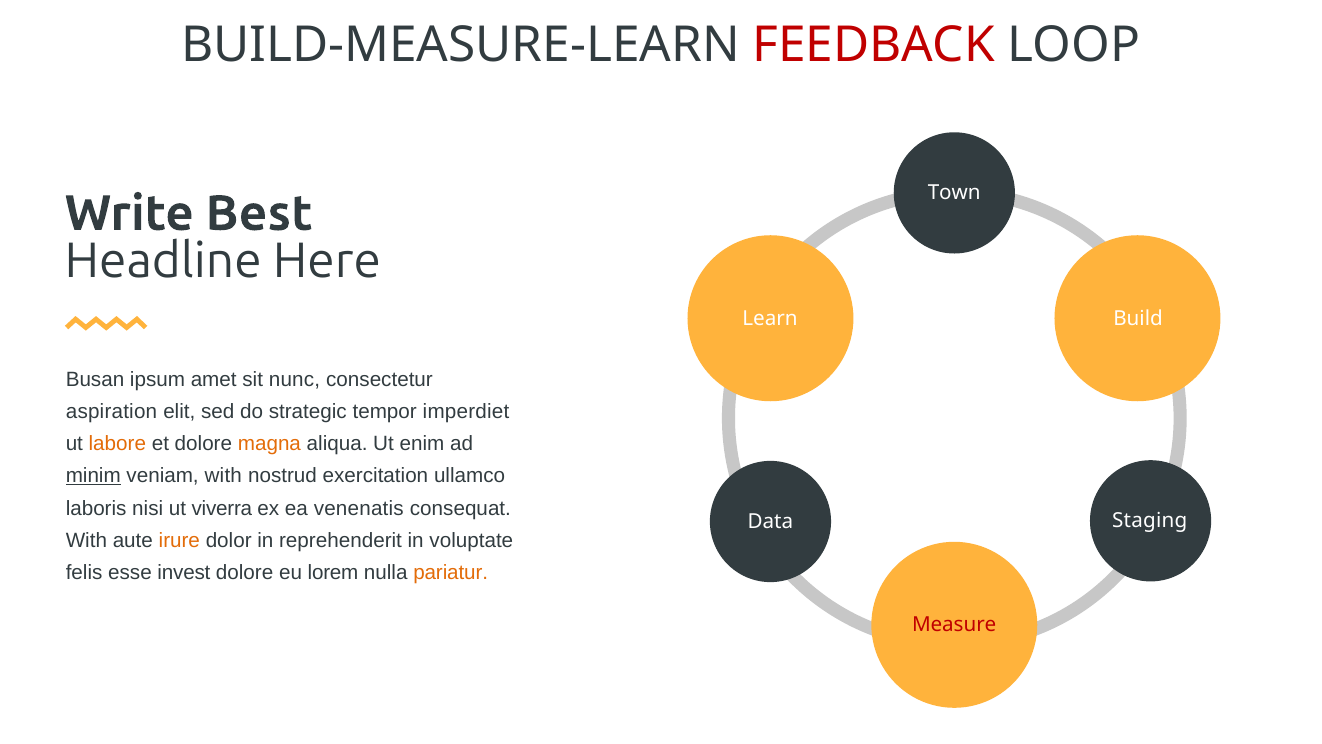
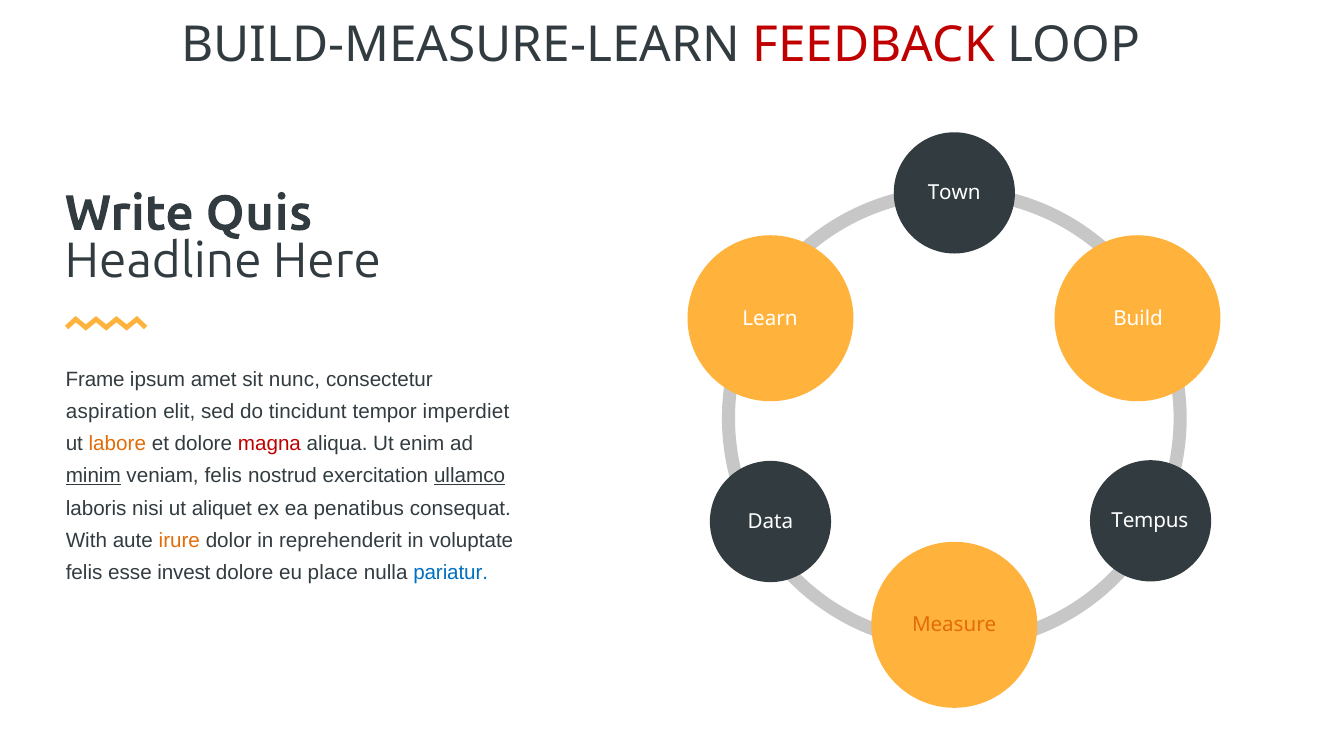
Best: Best -> Quis (259, 213)
Busan: Busan -> Frame (95, 379)
strategic: strategic -> tincidunt (308, 411)
magna colour: orange -> red (269, 444)
veniam with: with -> felis (223, 476)
ullamco underline: none -> present (470, 476)
viverra: viverra -> aliquet (222, 508)
venenatis: venenatis -> penatibus (359, 508)
Staging: Staging -> Tempus (1150, 521)
lorem: lorem -> place (333, 572)
pariatur colour: orange -> blue (451, 572)
Measure colour: red -> orange (954, 625)
